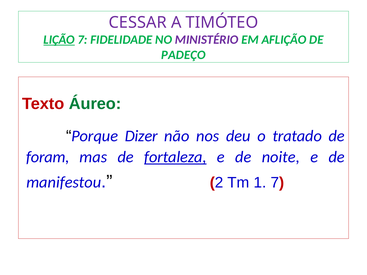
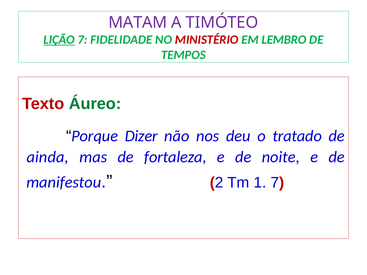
CESSAR: CESSAR -> MATAM (138, 23)
MINISTÉRIO colour: purple -> red (207, 40)
AFLIÇÃO: AFLIÇÃO -> LEMBRO (284, 40)
PADEÇO: PADEÇO -> TEMPOS (184, 55)
foram: foram -> ainda (48, 157)
fortaleza underline: present -> none (175, 157)
